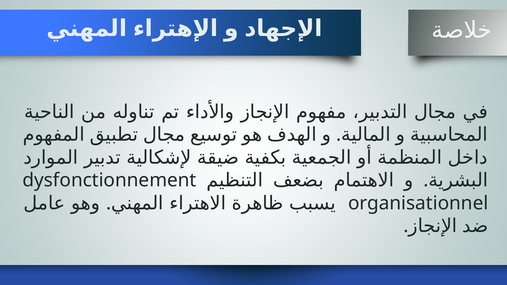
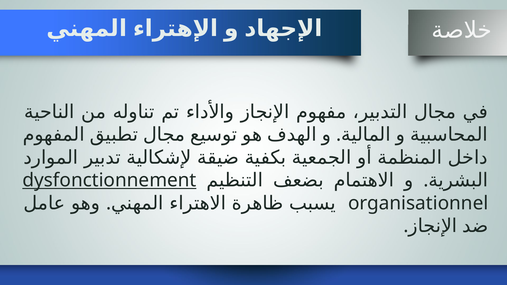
dysfonctionnement underline: none -> present (109, 180)
